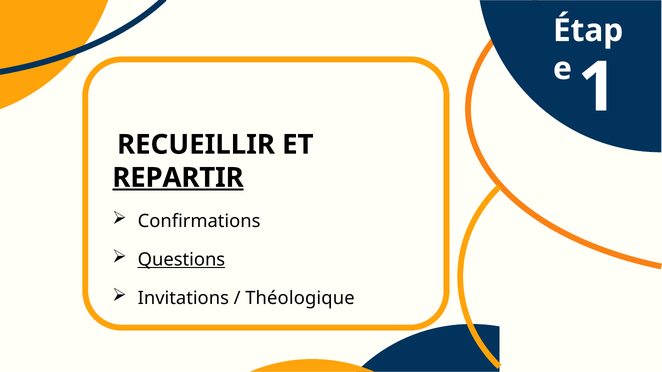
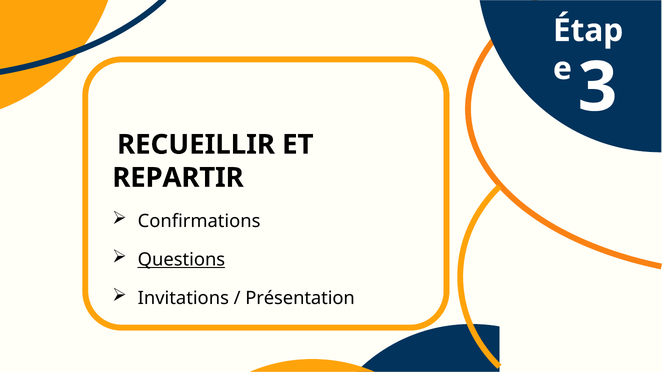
1: 1 -> 3 (597, 88)
REPARTIR underline: present -> none (178, 178)
Théologique: Théologique -> Présentation (300, 299)
